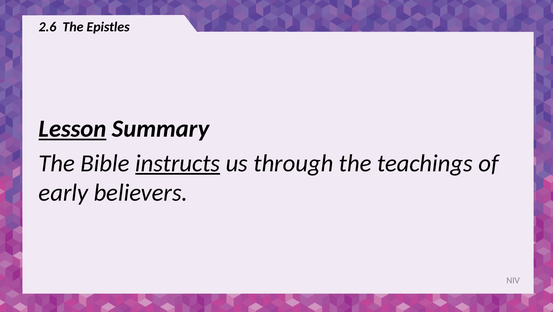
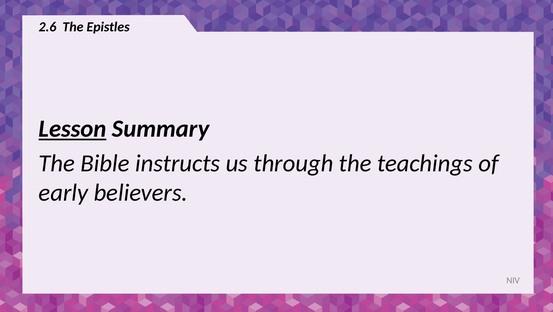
instructs underline: present -> none (178, 163)
